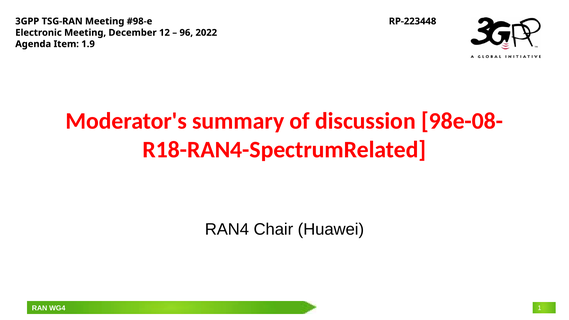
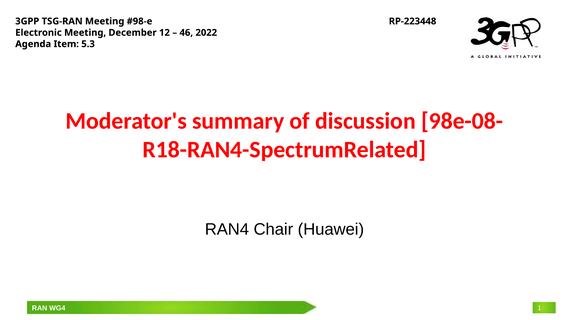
96: 96 -> 46 (186, 33)
1.9: 1.9 -> 5.3 (88, 44)
